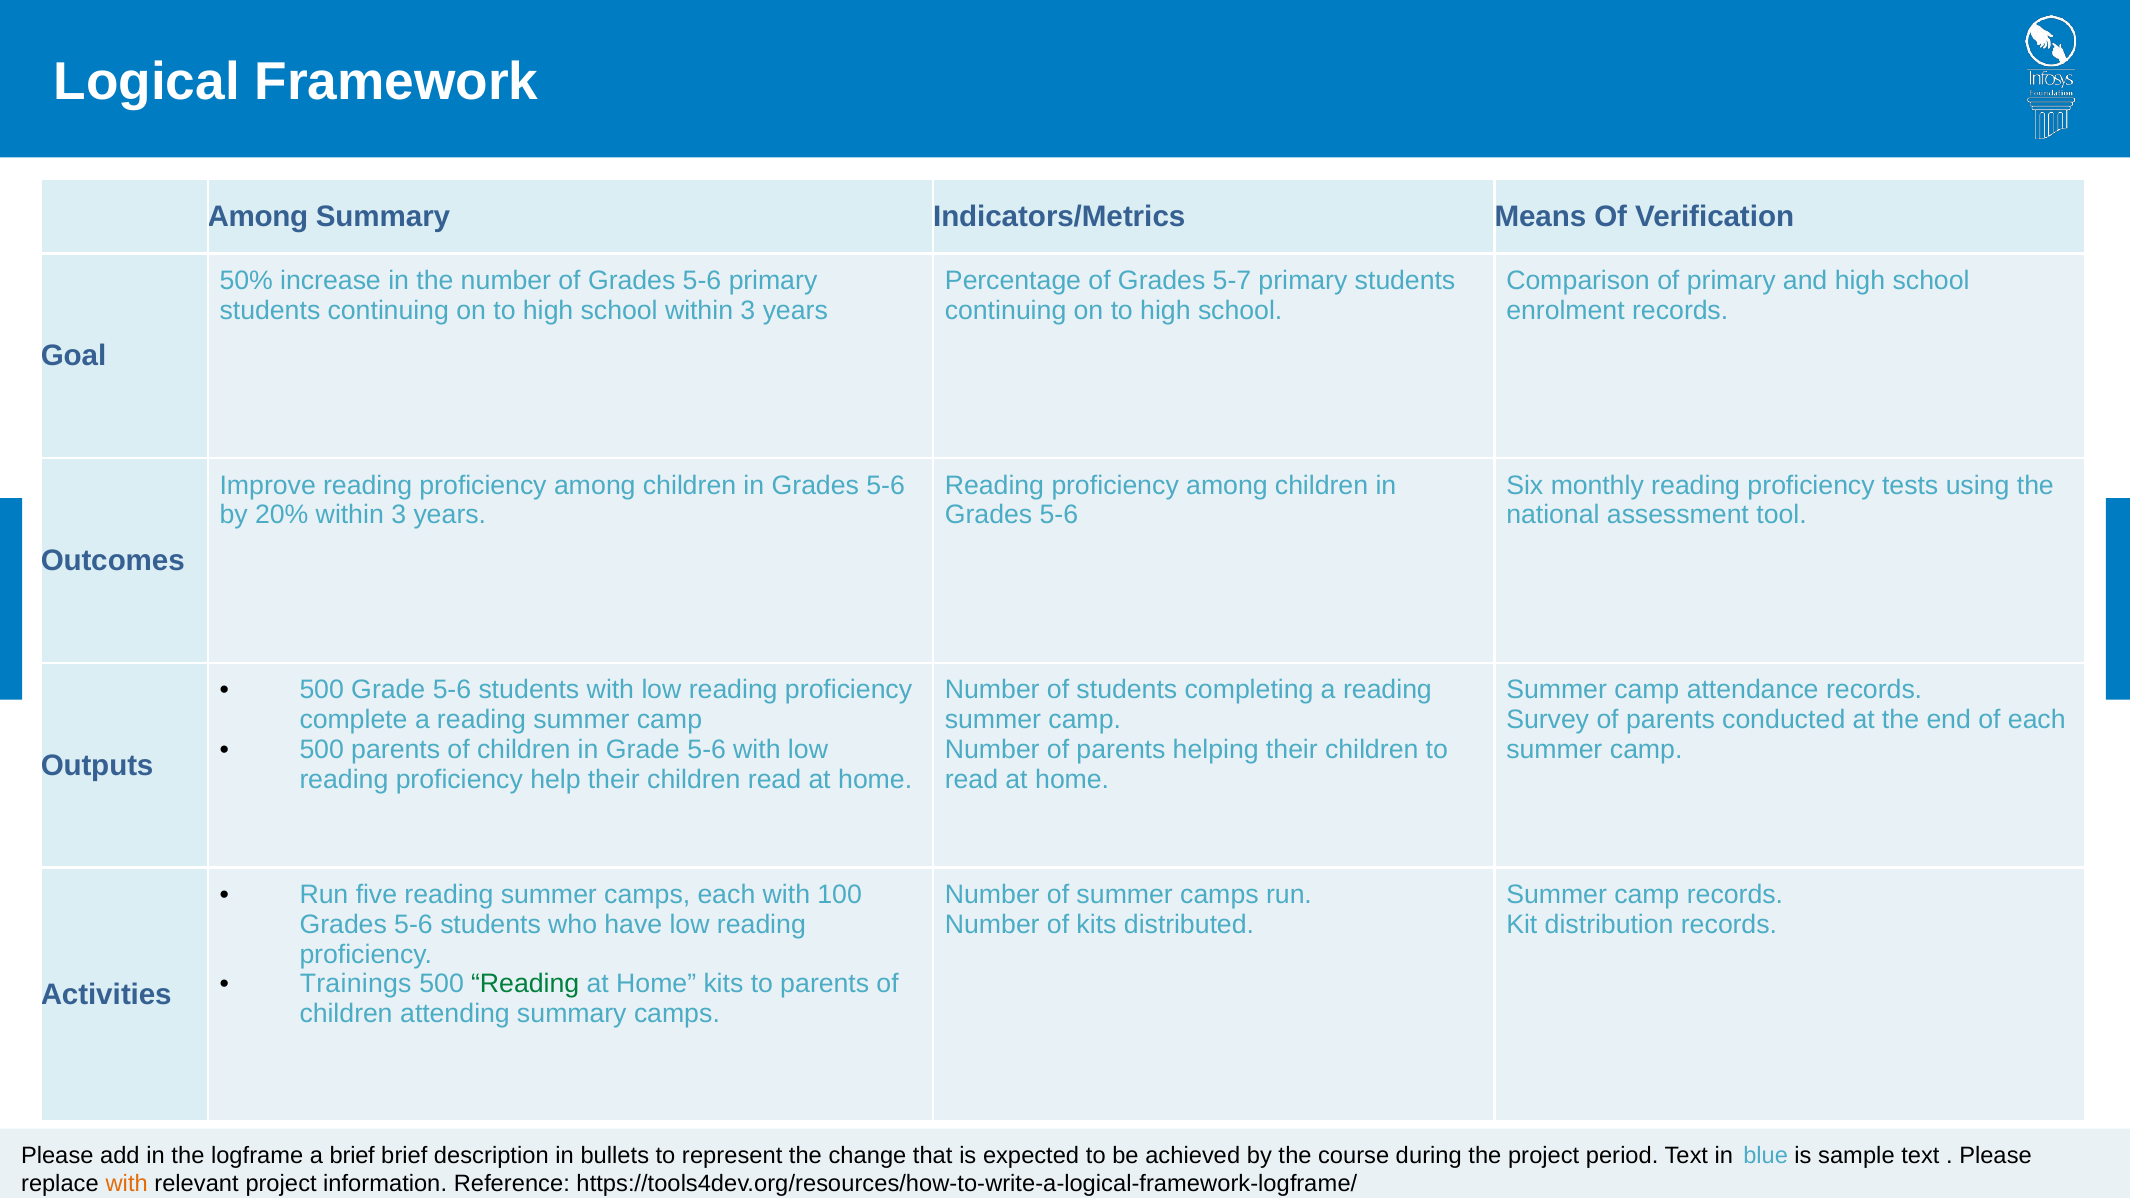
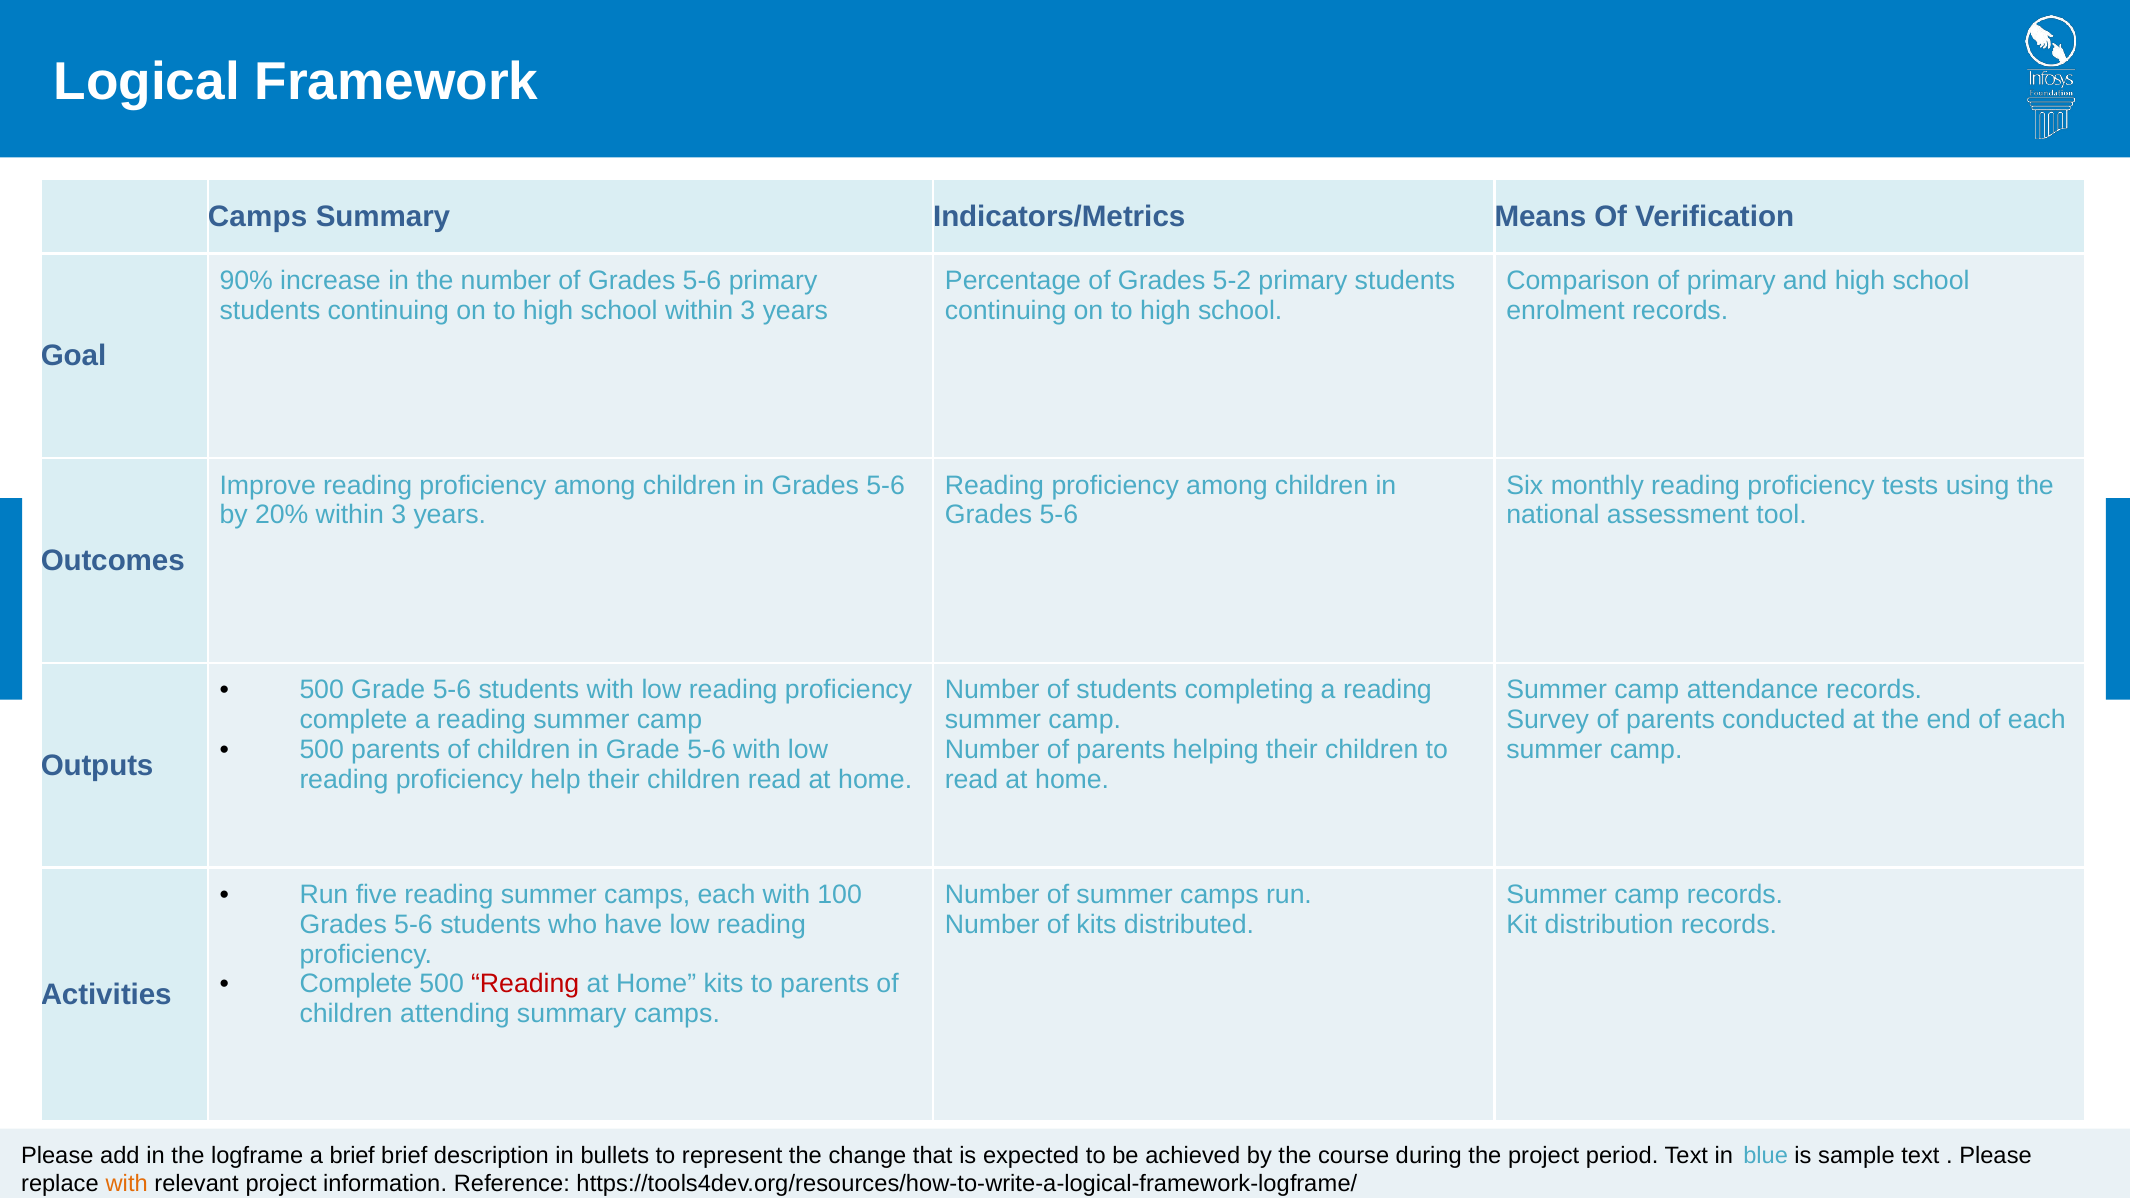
Among: Among -> Camps (258, 216)
50%: 50% -> 90% (246, 281)
5-7: 5-7 -> 5-2 (1232, 281)
Trainings: Trainings -> Complete (356, 984)
Reading colour: green -> red (525, 984)
